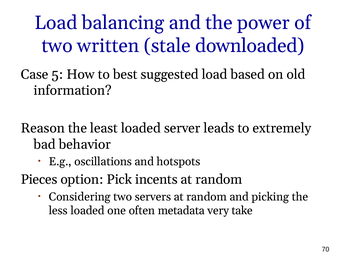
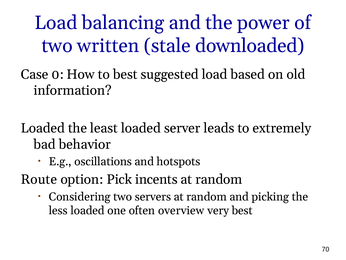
5: 5 -> 0 (58, 74)
Reason: Reason -> Loaded (43, 128)
Pieces: Pieces -> Route (39, 179)
metadata: metadata -> overview (181, 210)
very take: take -> best (242, 210)
